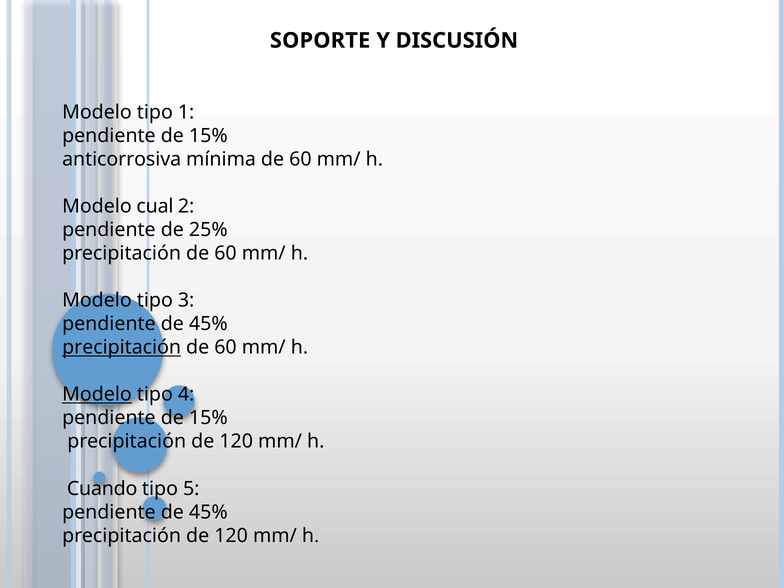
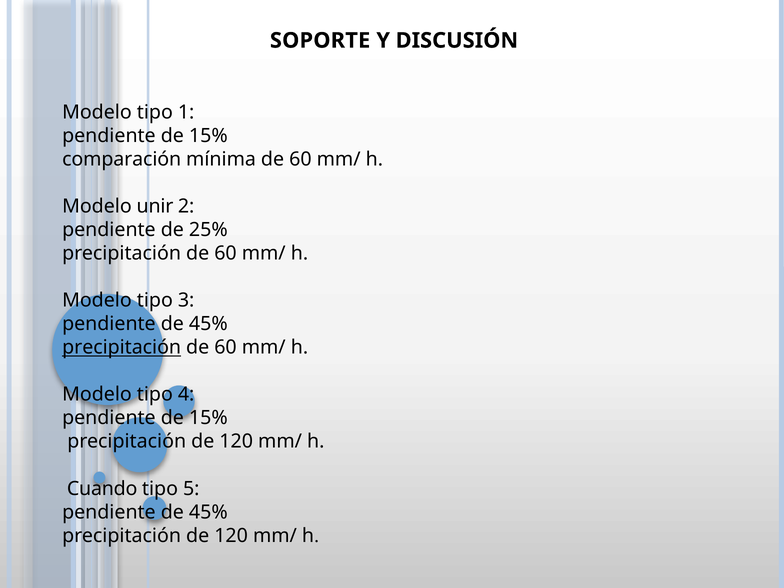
anticorrosiva: anticorrosiva -> comparación (122, 159)
cual: cual -> unir (155, 206)
Modelo underline: present -> none (97, 394)
